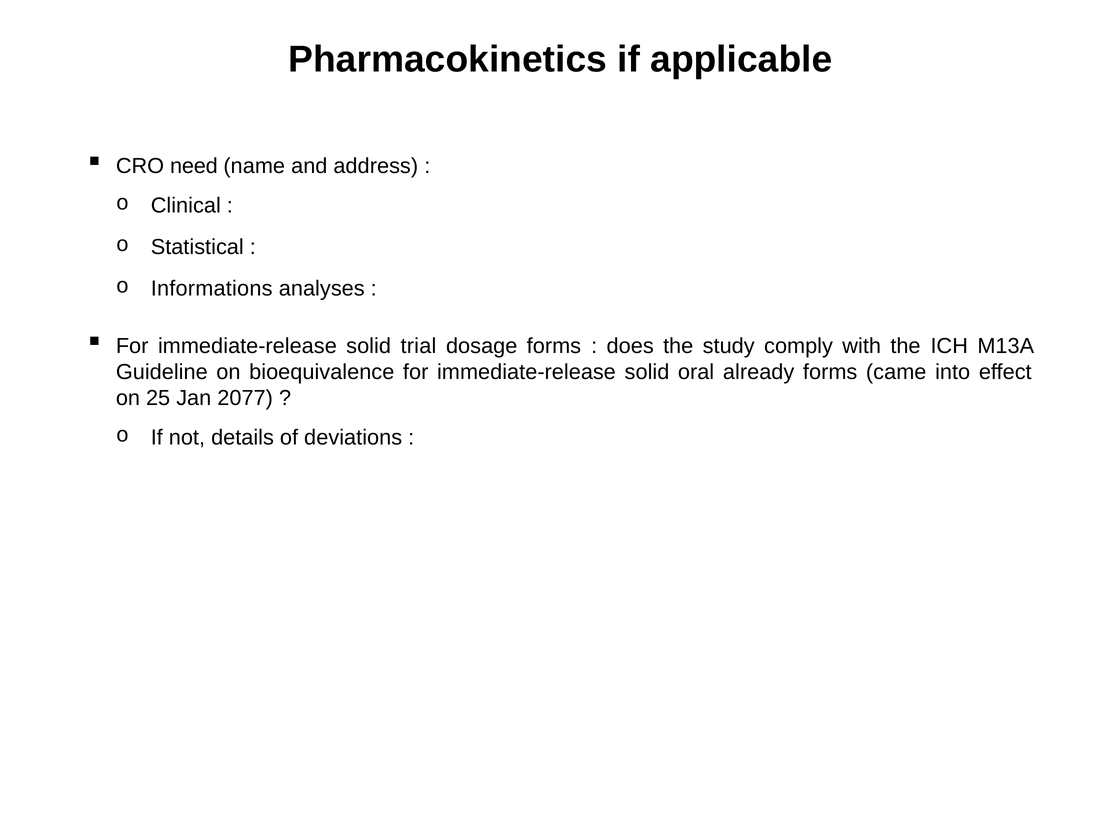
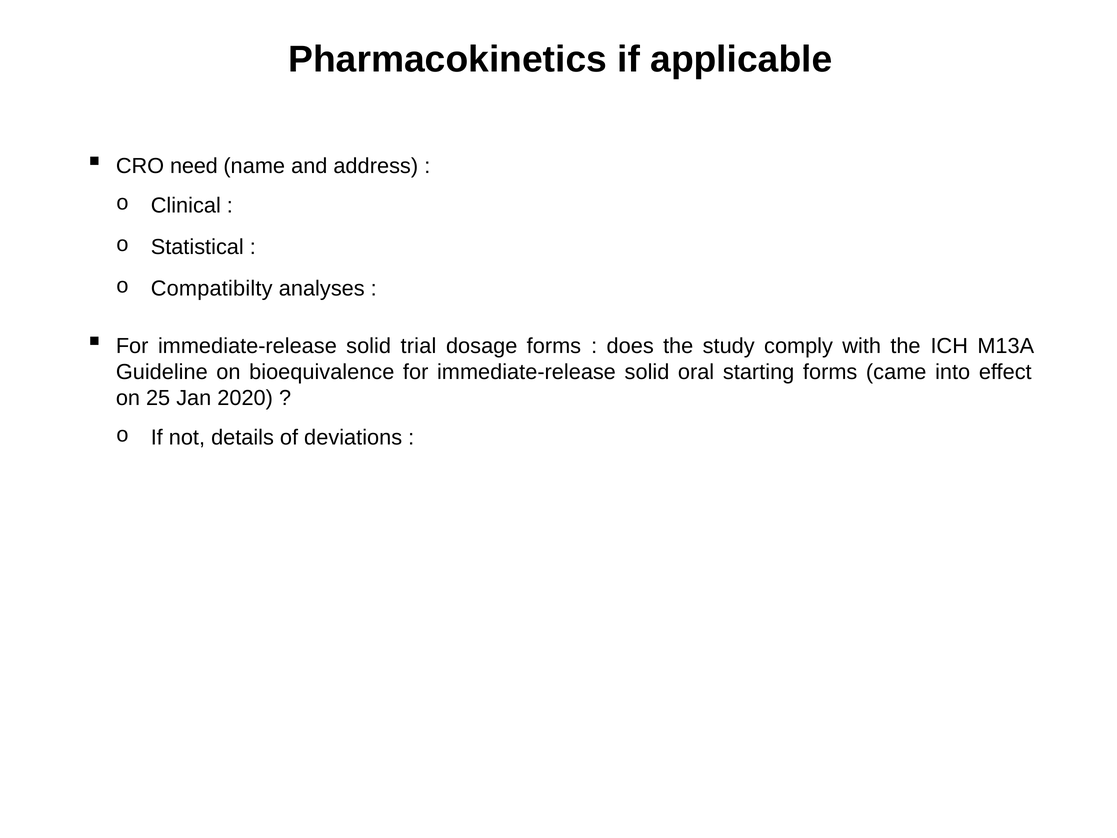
Informations: Informations -> Compatibilty (212, 289)
already: already -> starting (759, 372)
2077: 2077 -> 2020 (245, 398)
